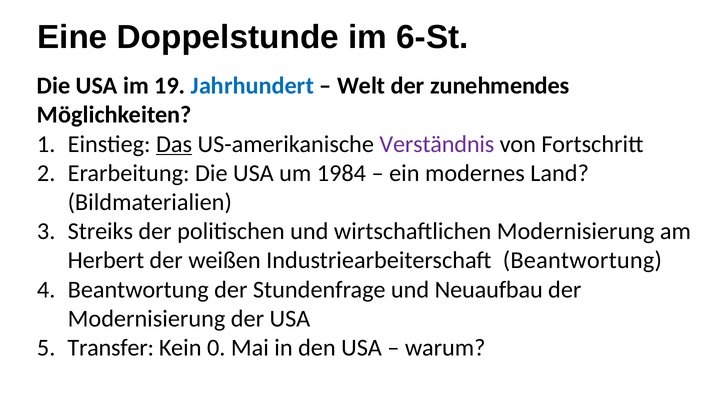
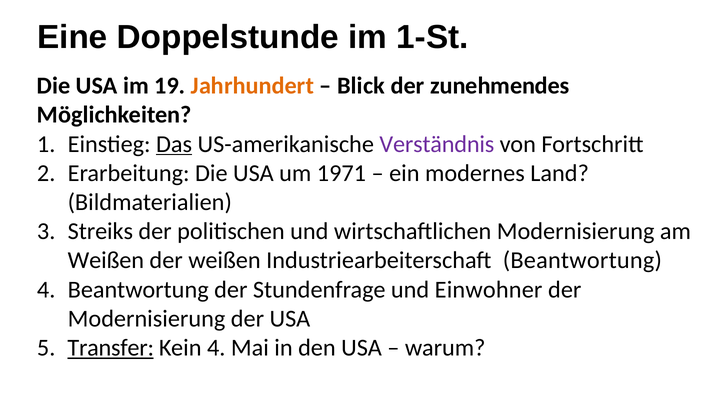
6-St: 6-St -> 1-St (433, 37)
Jahrhundert colour: blue -> orange (252, 86)
Welt: Welt -> Blick (361, 86)
1984: 1984 -> 1971 (341, 173)
Herbert: Herbert -> Weißen (106, 261)
Neuaufbau: Neuaufbau -> Einwohner (489, 290)
Transfer underline: none -> present (111, 348)
Kein 0: 0 -> 4 (216, 348)
